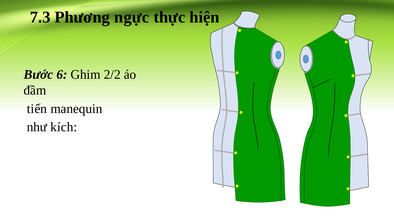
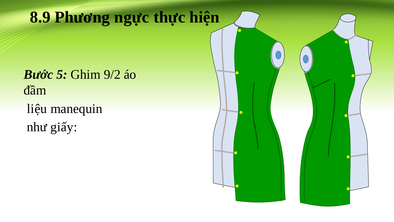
7.3: 7.3 -> 8.9 (40, 17)
6: 6 -> 5 (62, 74)
2/2: 2/2 -> 9/2 (112, 74)
tiến: tiến -> liệu (37, 108)
kích: kích -> giấy (64, 127)
